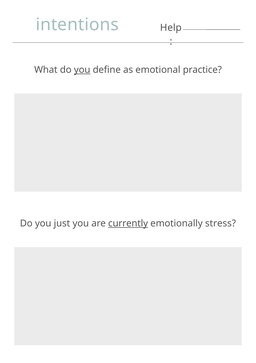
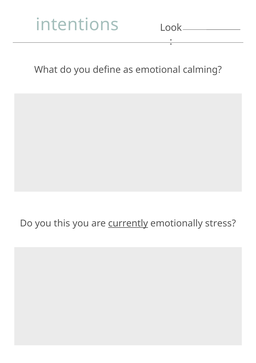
Help: Help -> Look (171, 28)
you underline: present -> none (82, 70)
practice: practice -> calming (202, 70)
just: just -> this (62, 223)
